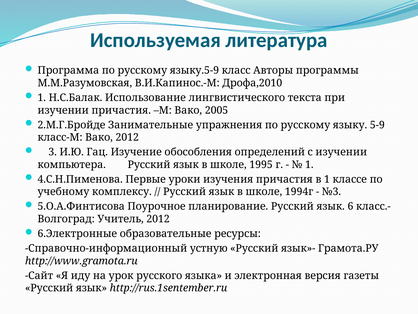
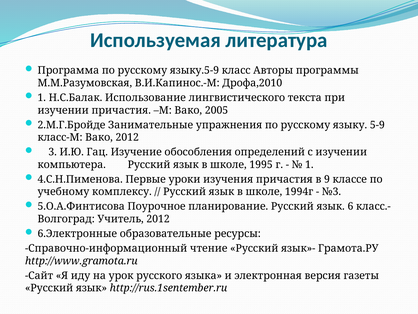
в 1: 1 -> 9 (327, 179)
устную: устную -> чтение (209, 248)
